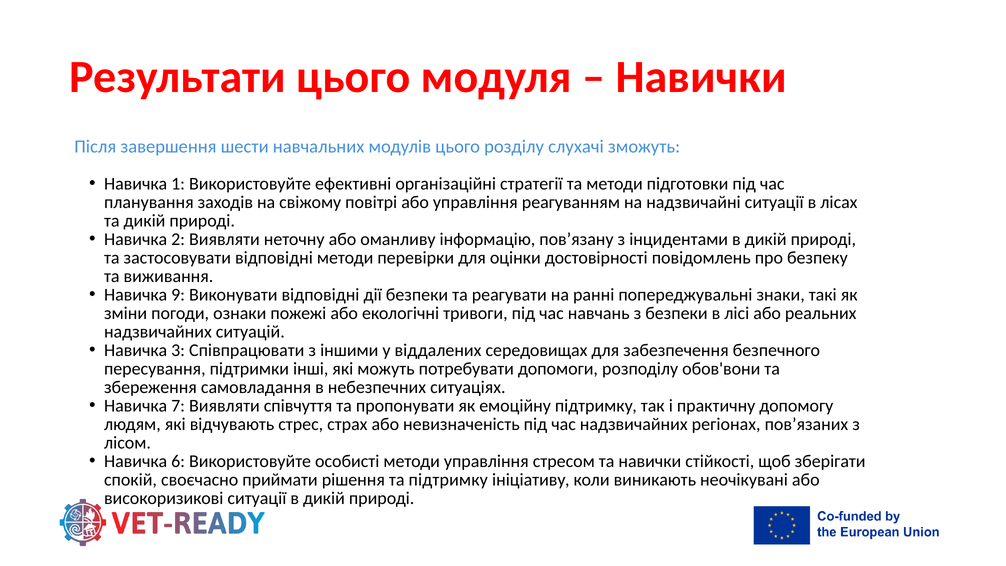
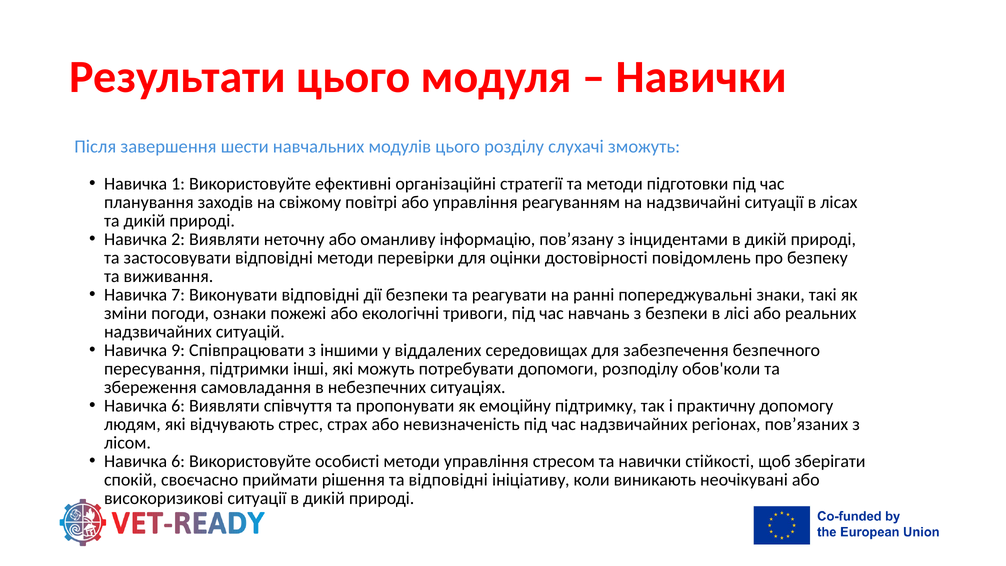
9: 9 -> 7 (178, 295)
3: 3 -> 9 (178, 350)
обов'вони: обов'вони -> обов'коли (721, 369)
7: 7 -> 6 (178, 406)
та підтримку: підтримку -> відповідні (448, 480)
